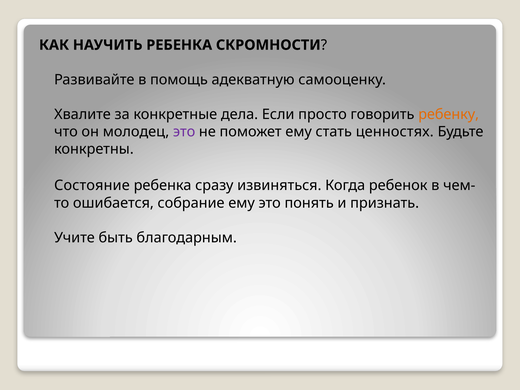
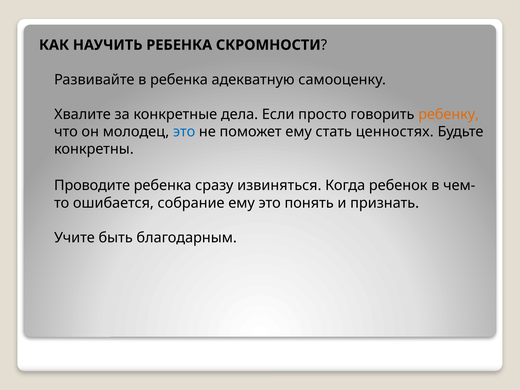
в помощь: помощь -> ребенка (179, 80)
это colour: purple -> blue (184, 132)
Состояние: Состояние -> Проводите (92, 186)
